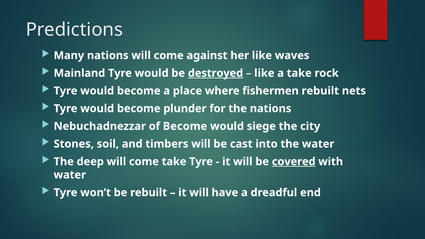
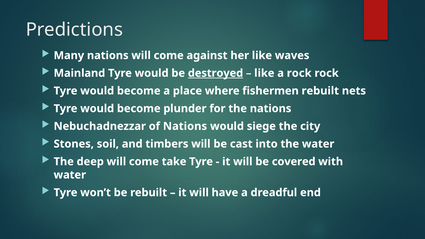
a take: take -> rock (299, 73)
of Become: Become -> Nations (185, 126)
covered underline: present -> none (294, 162)
